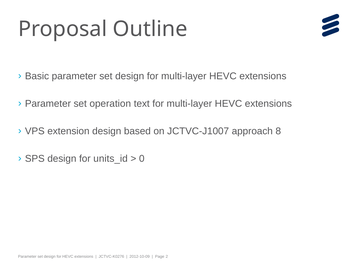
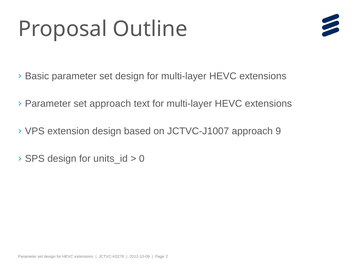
set operation: operation -> approach (110, 104)
8: 8 -> 9 (278, 131)
